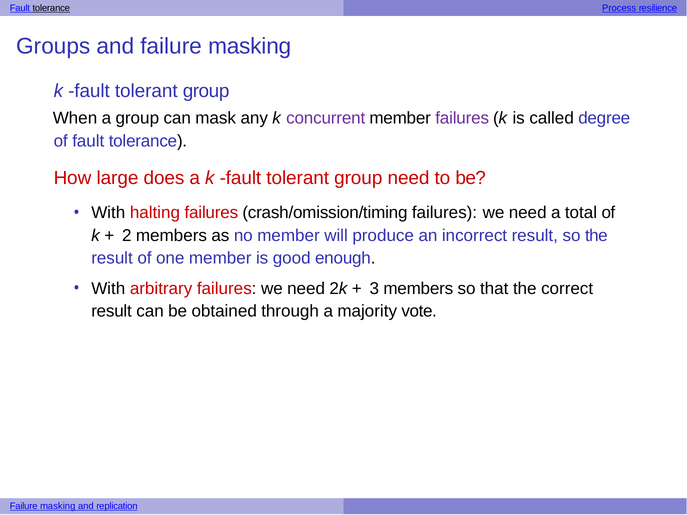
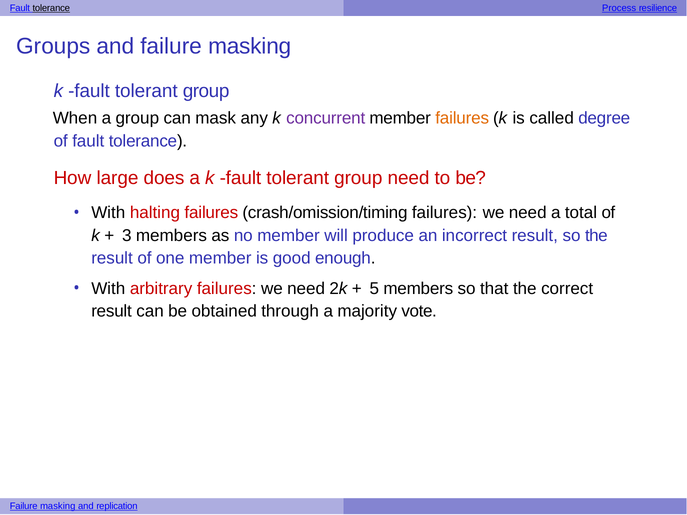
failures colour: purple -> orange (462, 118)
2: 2 -> 3 (127, 236)
3: 3 -> 5 (374, 289)
